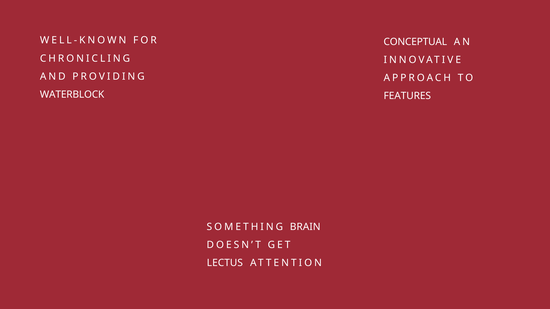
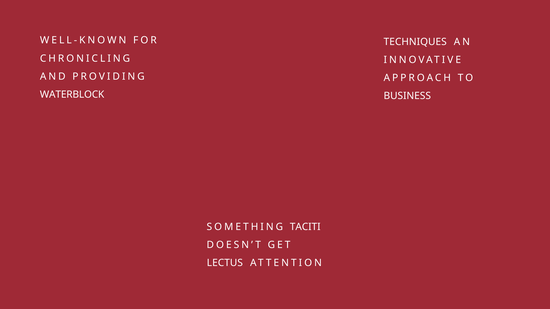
CONCEPTUAL: CONCEPTUAL -> TECHNIQUES (415, 42)
FEATURES: FEATURES -> BUSINESS (407, 96)
BRAIN: BRAIN -> TACITI (305, 227)
